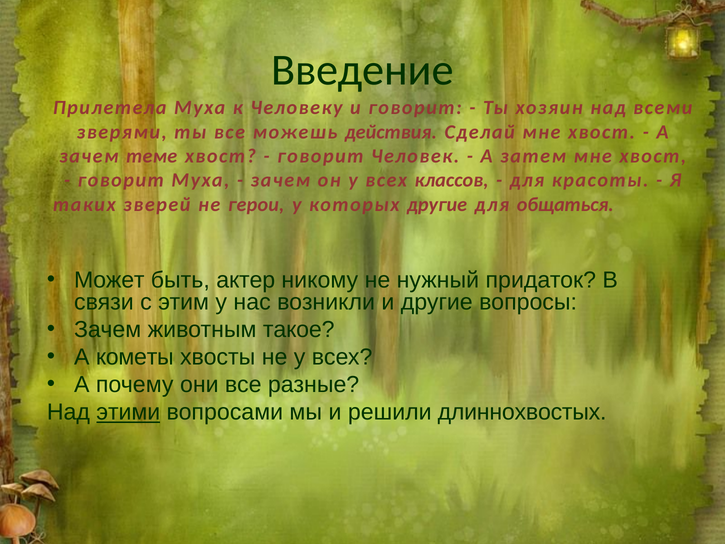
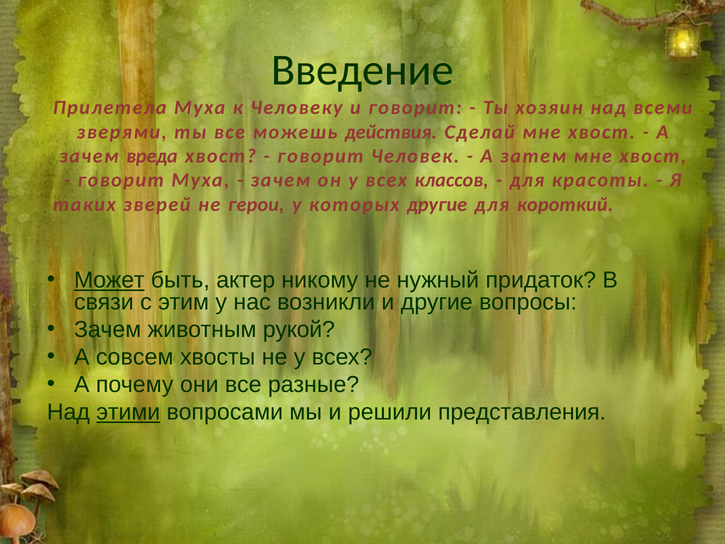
теме: теме -> вреда (152, 156)
общаться: общаться -> короткий (565, 204)
Может underline: none -> present (109, 280)
такое: такое -> рукой (299, 330)
кометы: кометы -> совсем (135, 357)
длиннохвостых: длиннохвостых -> представления (522, 412)
